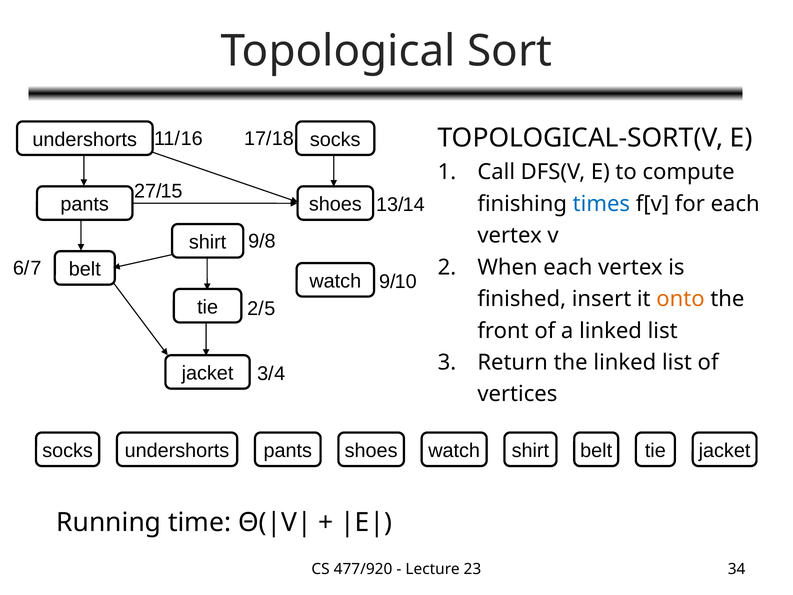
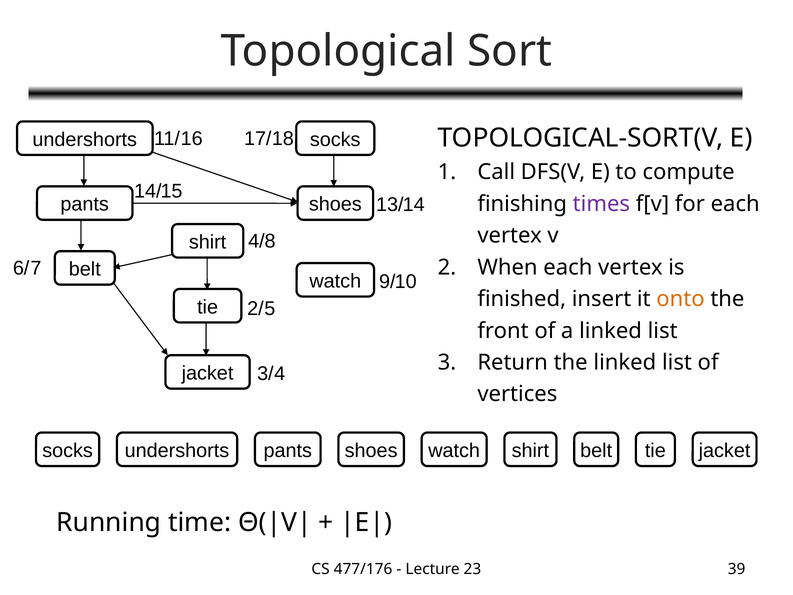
27/: 27/ -> 14/ (148, 191)
times colour: blue -> purple (601, 204)
9/: 9/ -> 4/ (256, 241)
477/920: 477/920 -> 477/176 (363, 569)
34: 34 -> 39 (737, 569)
